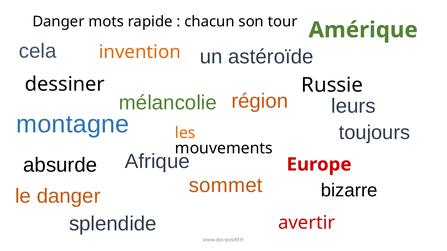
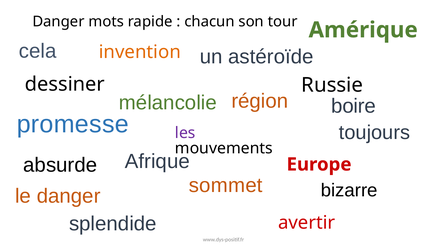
leurs: leurs -> boire (354, 106)
montagne: montagne -> promesse (73, 124)
les colour: orange -> purple (185, 133)
